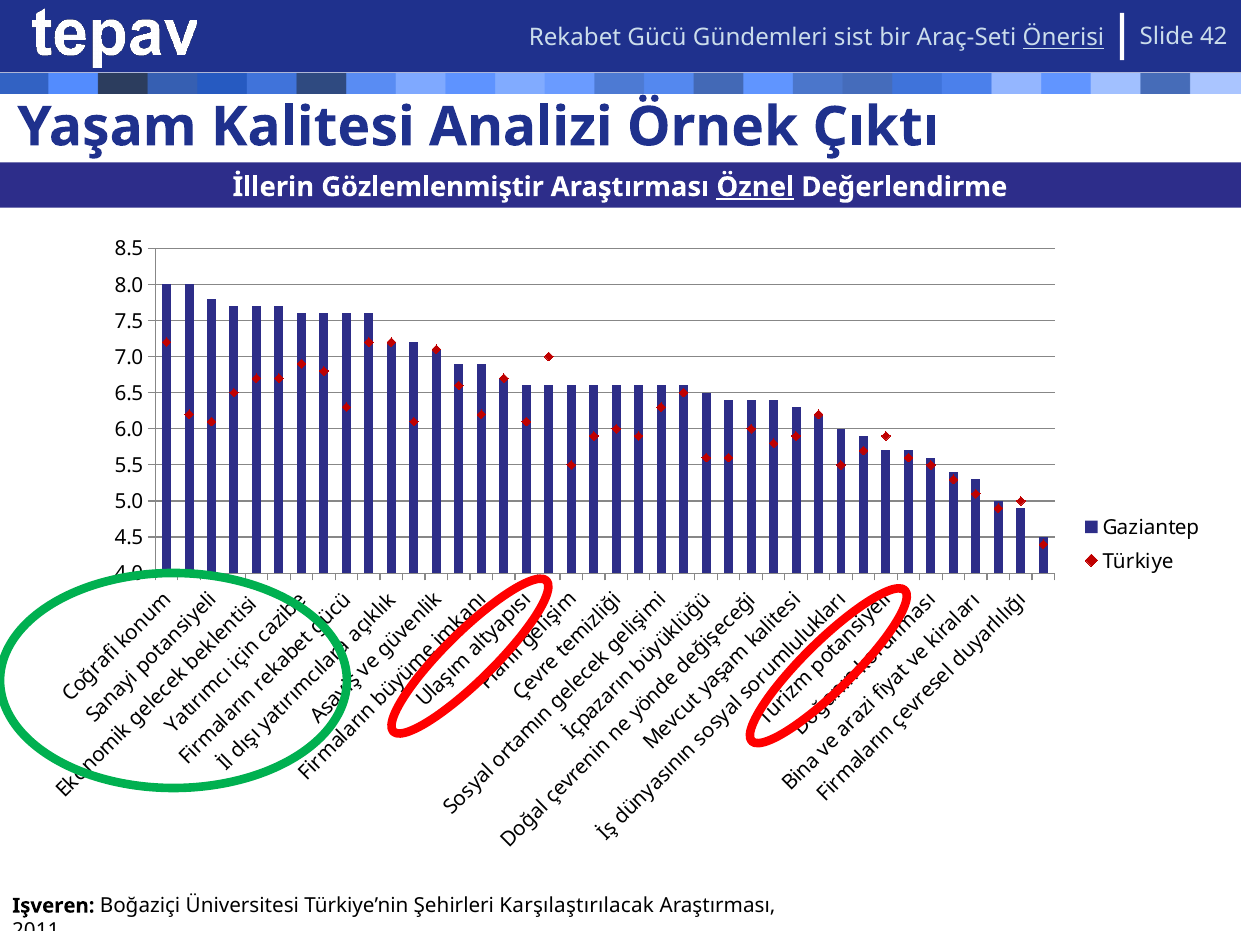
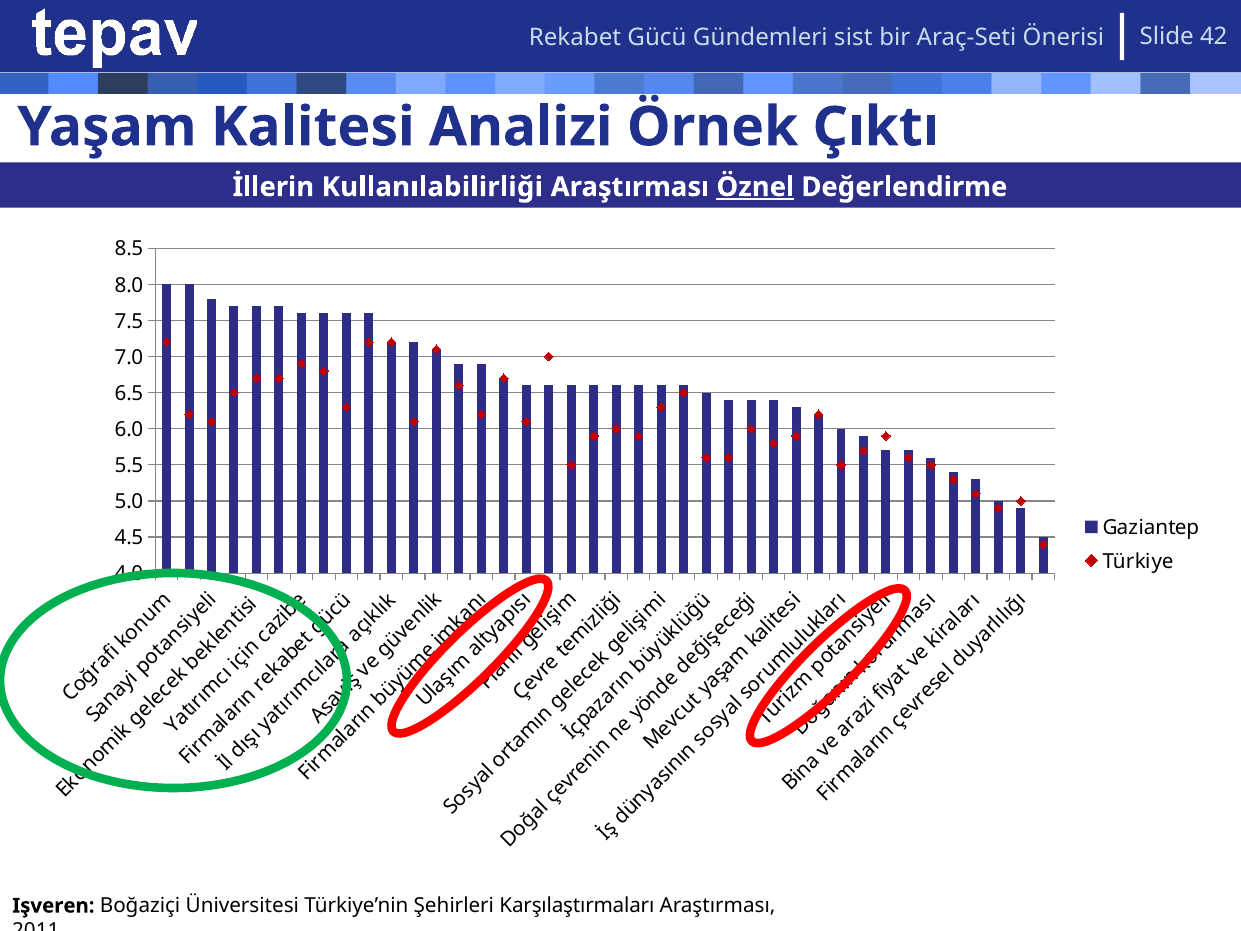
Önerisi underline: present -> none (1063, 38)
Gözlemlenmiştir: Gözlemlenmiştir -> Kullanılabilirliği (432, 187)
Karşılaştırılacak: Karşılaştırılacak -> Karşılaştırmaları (577, 906)
